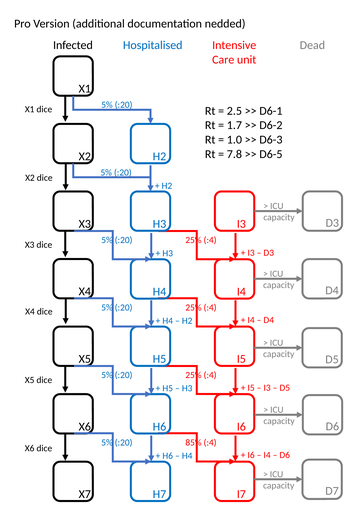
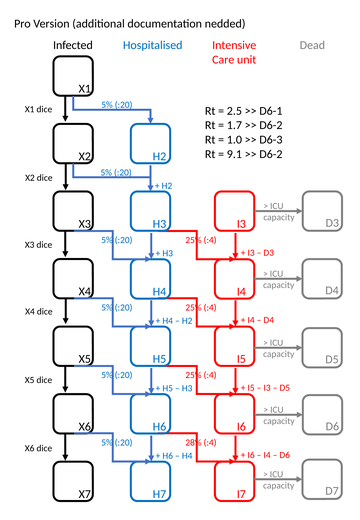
7.8: 7.8 -> 9.1 (234, 154)
D6-5: D6-5 -> D6-2 (271, 154)
85%: 85% -> 28% (193, 442)
